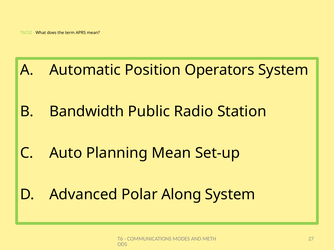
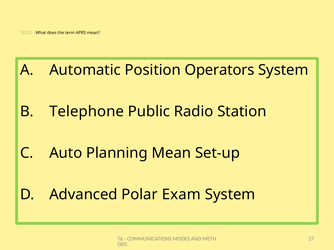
Bandwidth: Bandwidth -> Telephone (87, 112)
Along: Along -> Exam (181, 195)
